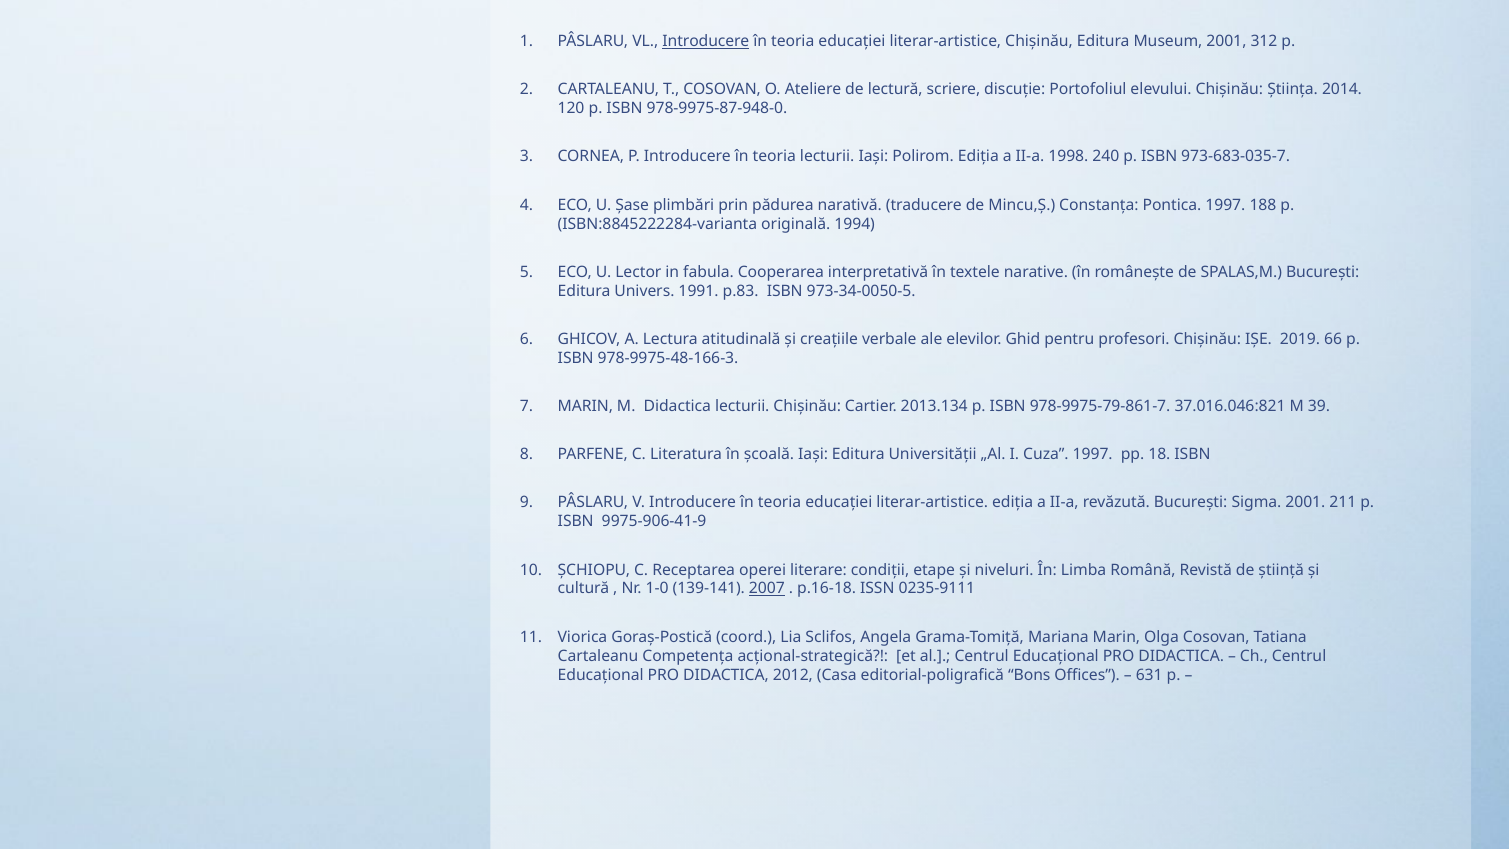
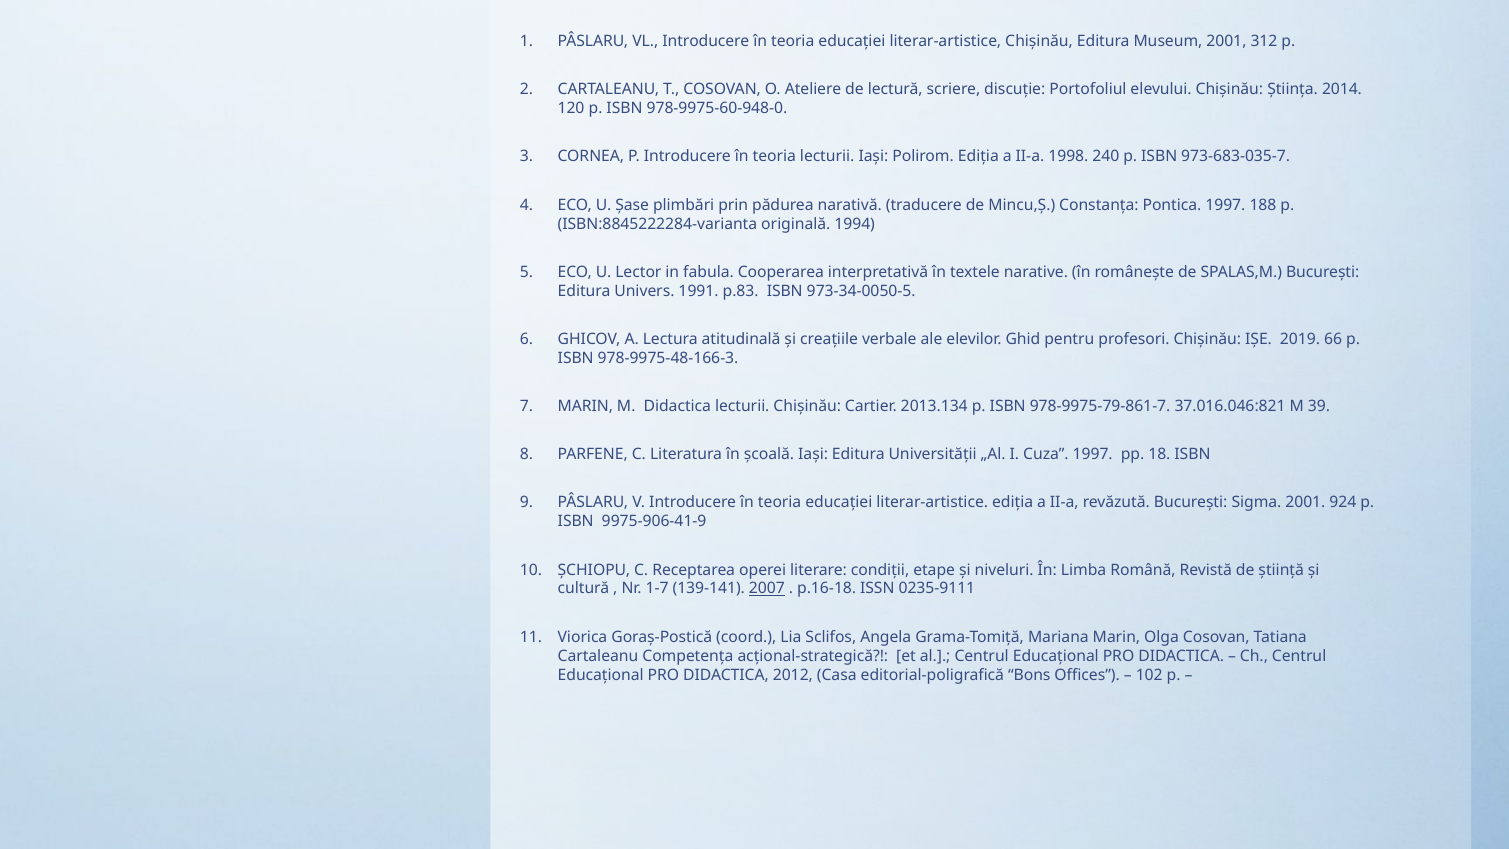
Introducere underline: present -> none (706, 41)
978-9975-87-948-0: 978-9975-87-948-0 -> 978-9975-60-948-0 (717, 109)
211: 211 -> 924 (1343, 503)
1-0: 1-0 -> 1-7 (657, 589)
631: 631 -> 102 (1149, 675)
